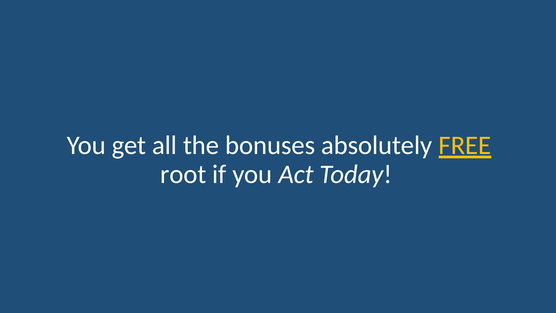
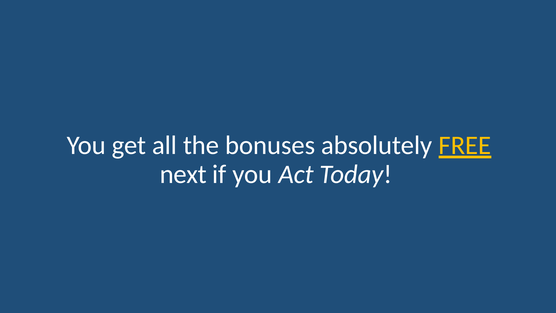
root: root -> next (183, 174)
